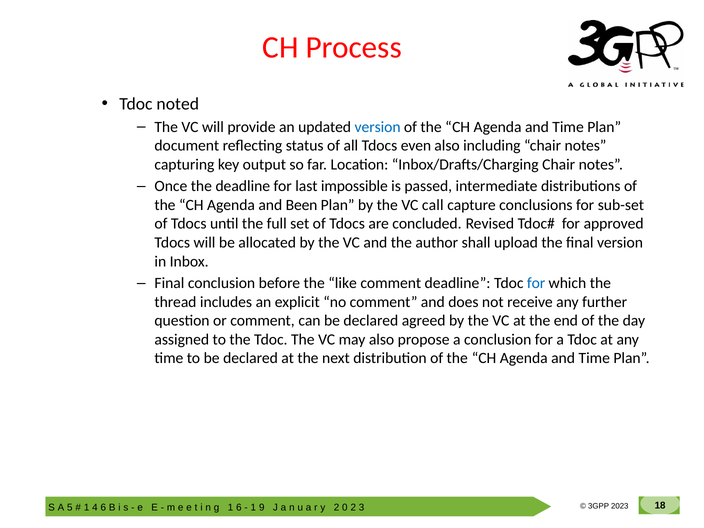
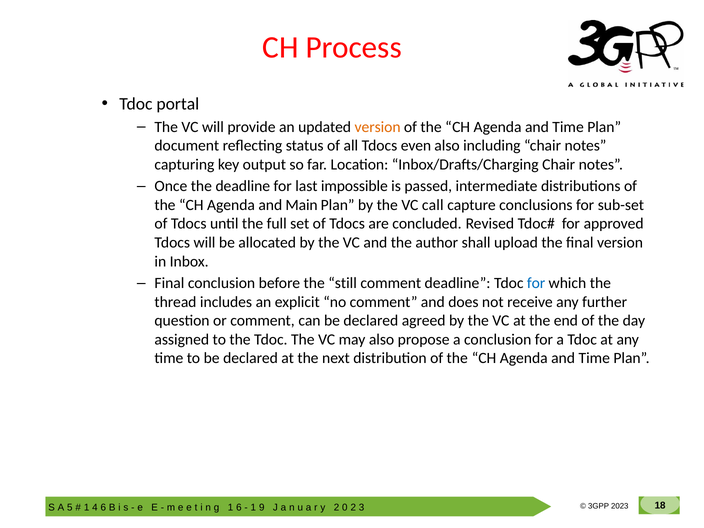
noted: noted -> portal (178, 104)
version colour: blue -> orange (378, 127)
Been: Been -> Main (302, 205)
like: like -> still (343, 283)
